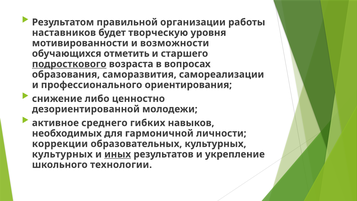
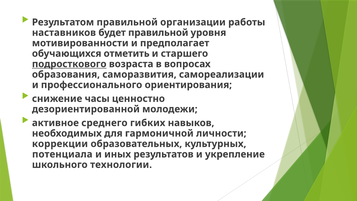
будет творческую: творческую -> правильной (158, 33)
возможности: возможности -> предполагает (175, 43)
либо: либо -> часы (97, 99)
культурных: культурных -> потенциала (62, 154)
иных underline: present -> none (118, 154)
